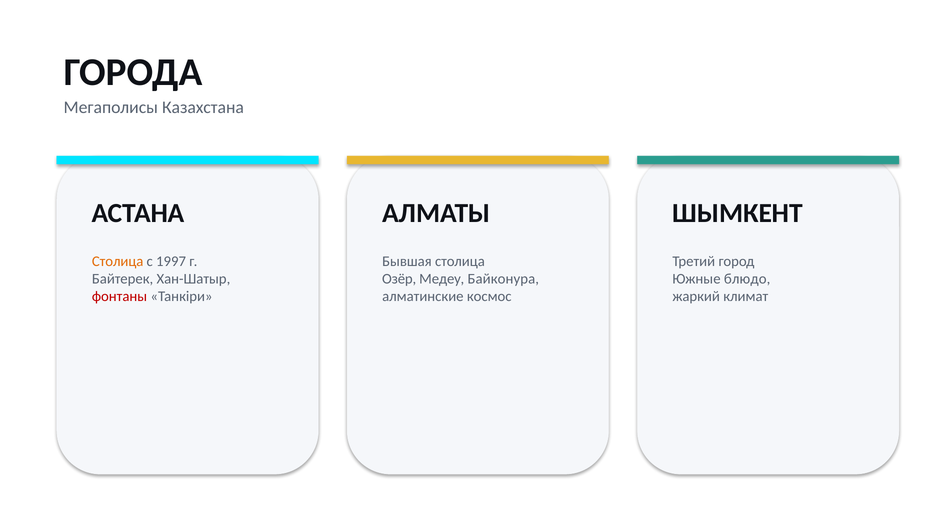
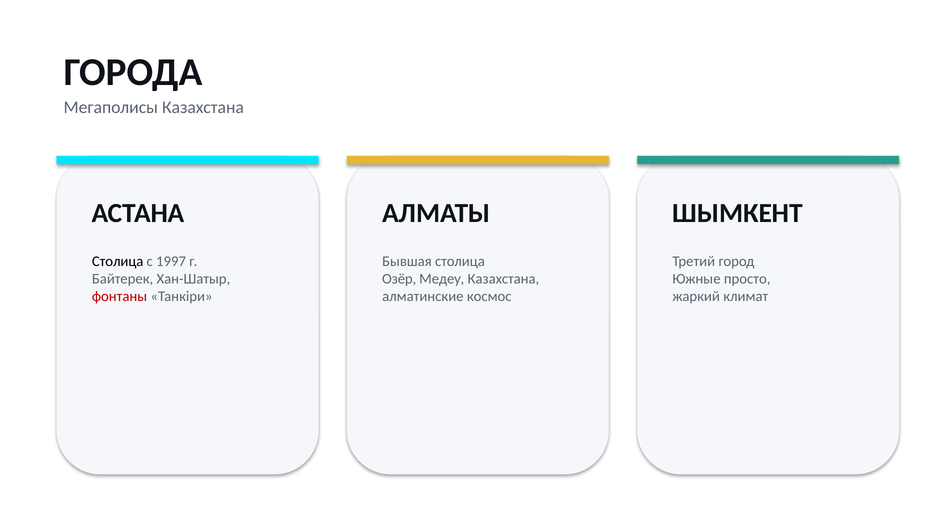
Столица colour: orange -> black (118, 261)
Медеу Байконура: Байконура -> Казахстана (503, 279)
блюдо: блюдо -> просто (747, 279)
